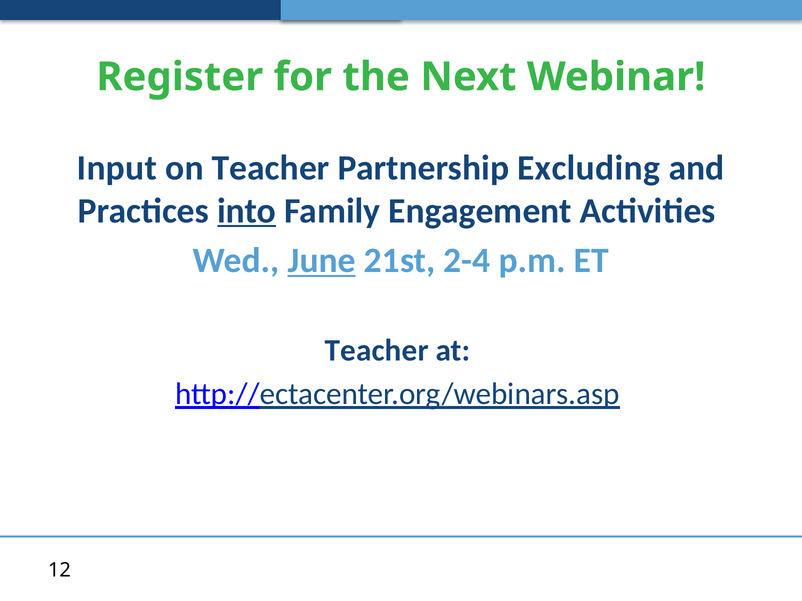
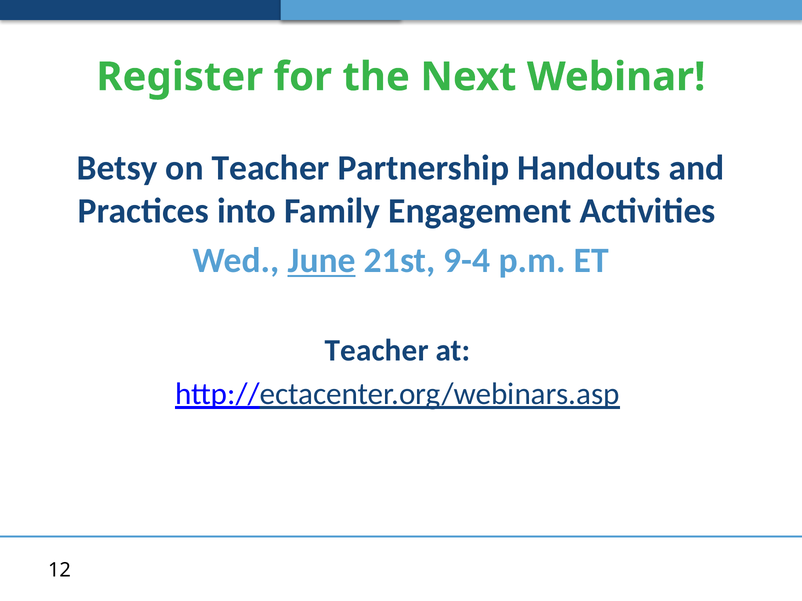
Input: Input -> Betsy (117, 168)
Excluding: Excluding -> Handouts (589, 168)
into underline: present -> none (247, 211)
2-4: 2-4 -> 9-4 (467, 261)
